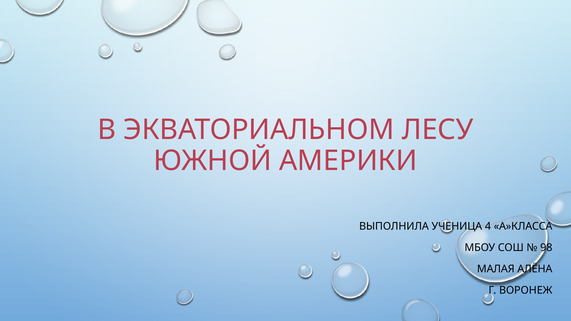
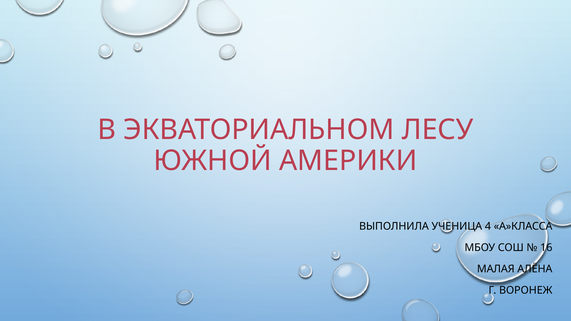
98: 98 -> 16 (546, 248)
